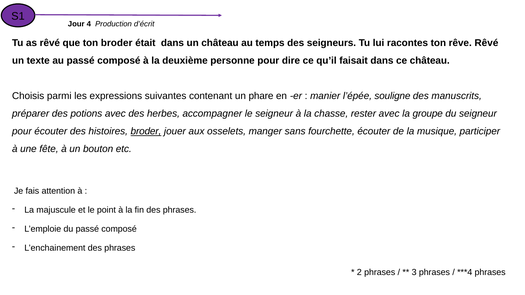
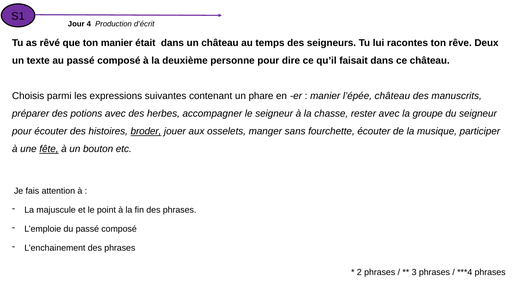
ton broder: broder -> manier (117, 43)
rêve Rêvé: Rêvé -> Deux (486, 43)
l’épée souligne: souligne -> château (392, 96)
fête underline: none -> present (49, 149)
